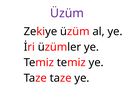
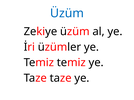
Üzüm colour: purple -> blue (67, 13)
